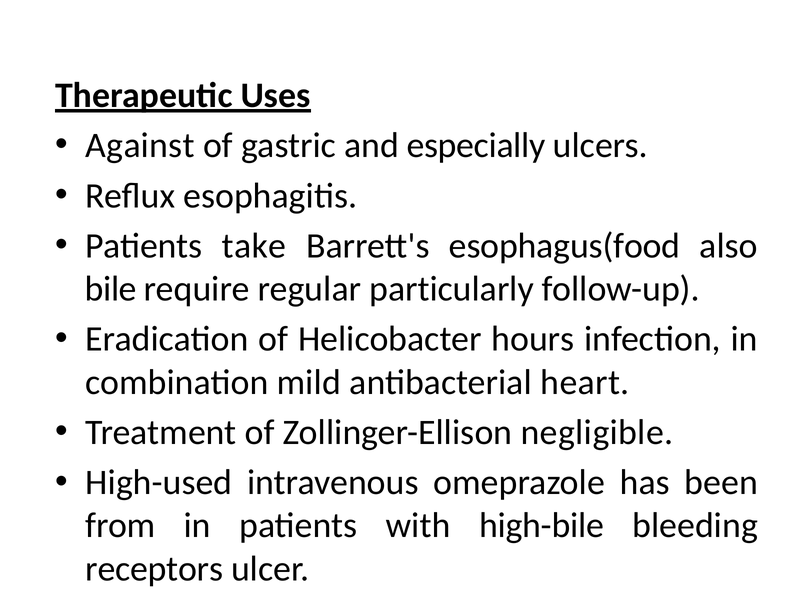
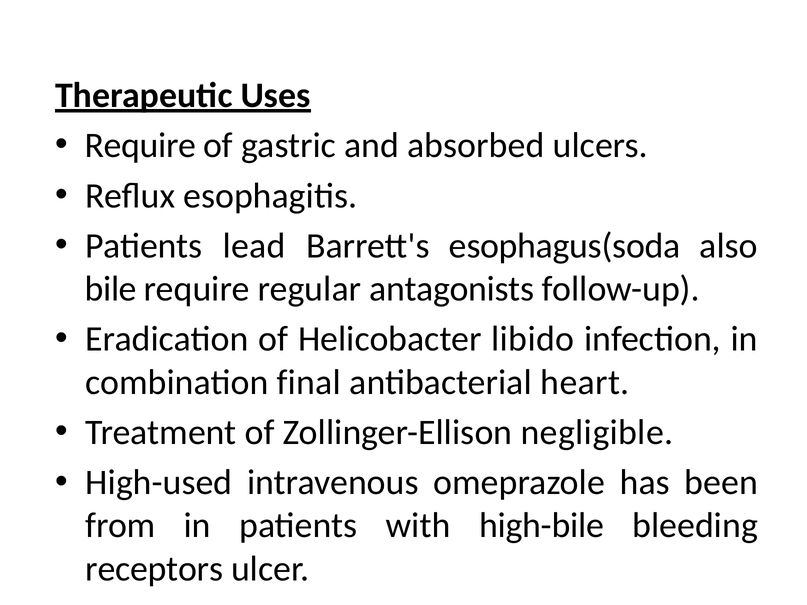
Against: Against -> Require (140, 146)
especially: especially -> absorbed (476, 146)
take: take -> lead (254, 246)
esophagus(food: esophagus(food -> esophagus(soda (565, 246)
particularly: particularly -> antagonists (452, 289)
hours: hours -> libido (533, 339)
mild: mild -> final (309, 382)
